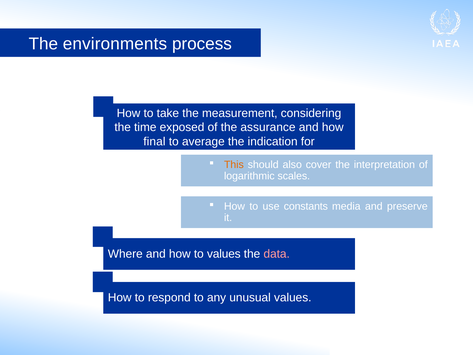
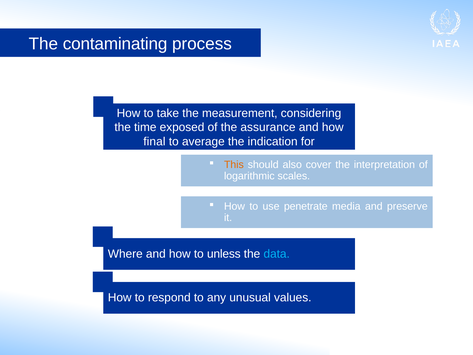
environments: environments -> contaminating (115, 44)
constants: constants -> penetrate (306, 206)
to values: values -> unless (224, 254)
data colour: pink -> light blue (277, 254)
